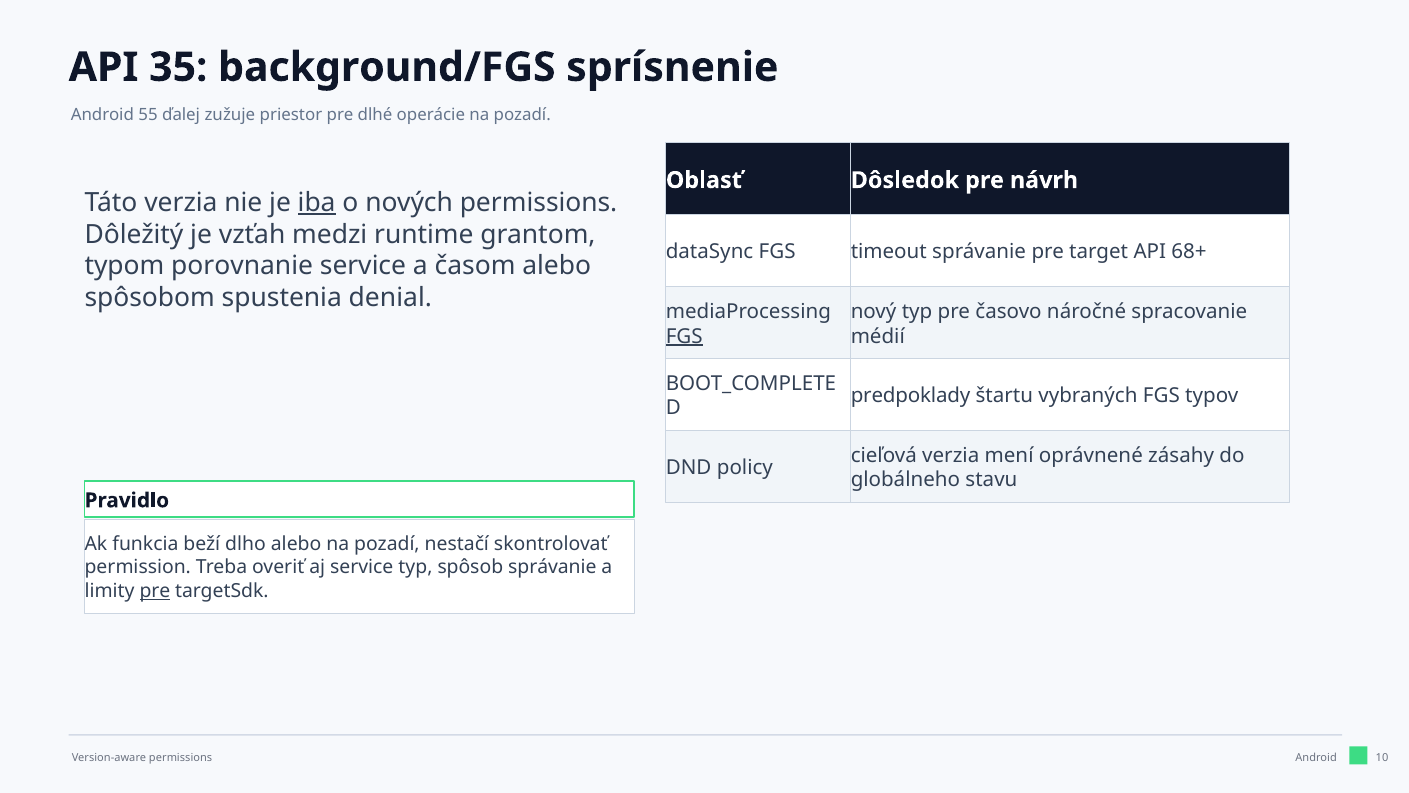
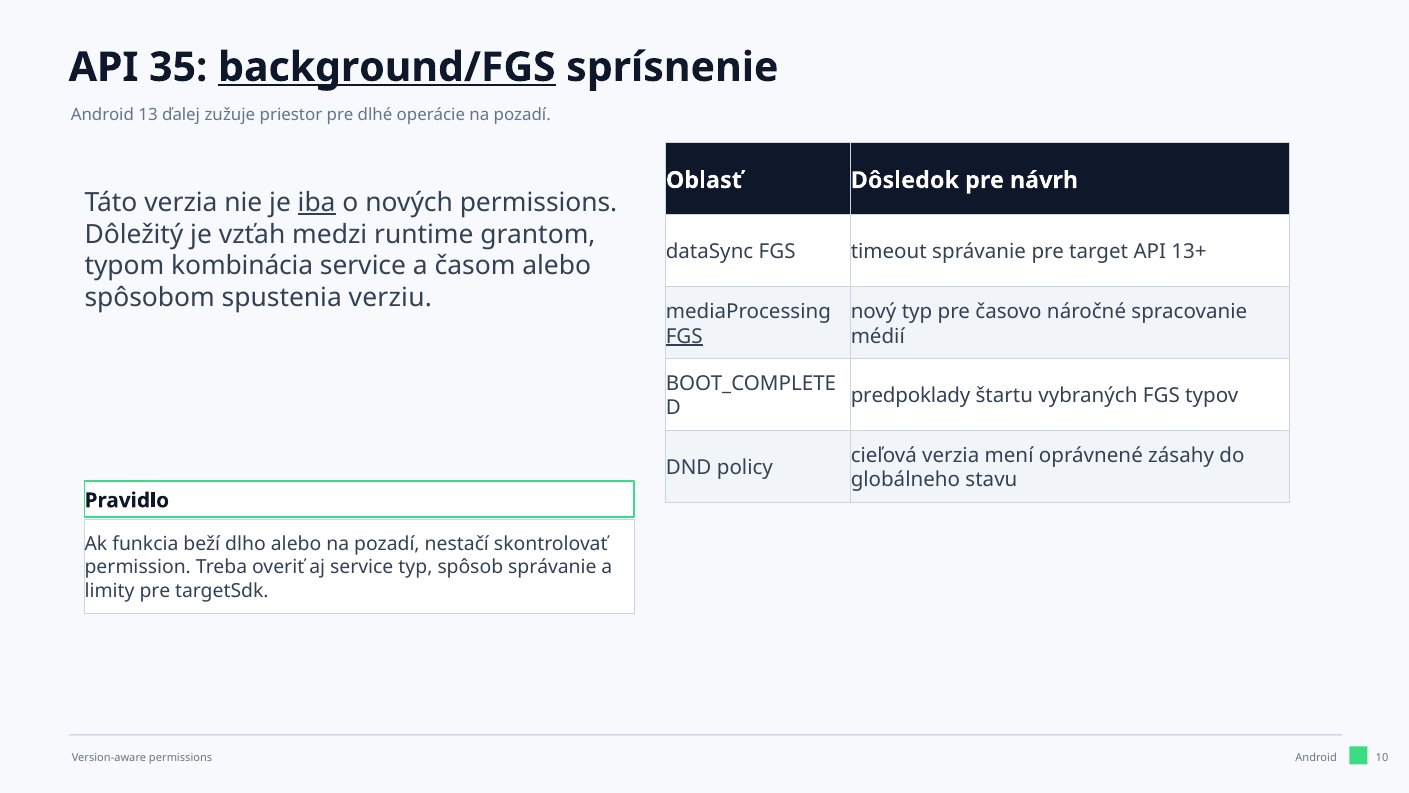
background/FGS underline: none -> present (387, 67)
55: 55 -> 13 (148, 115)
68+: 68+ -> 13+ (1189, 252)
porovnanie: porovnanie -> kombinácia (242, 266)
denial: denial -> verziu (390, 298)
pre underline: present -> none (155, 590)
